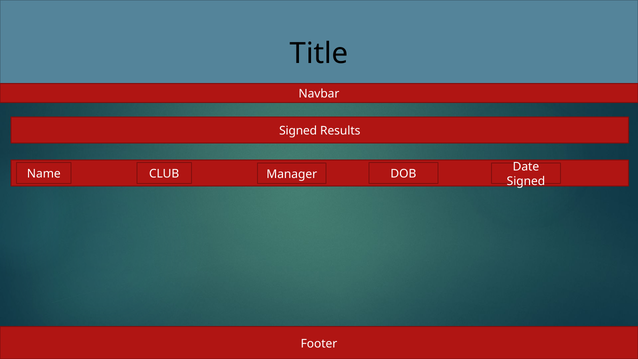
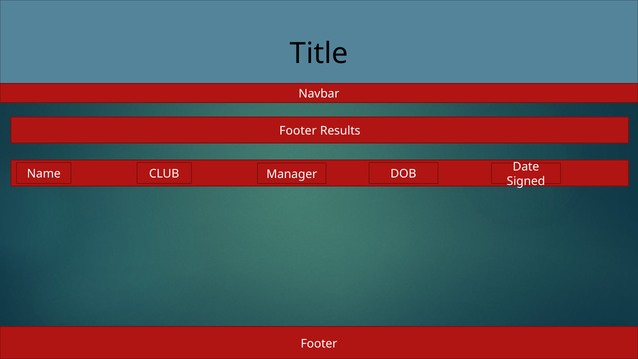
Signed: Signed -> Footer (298, 131)
